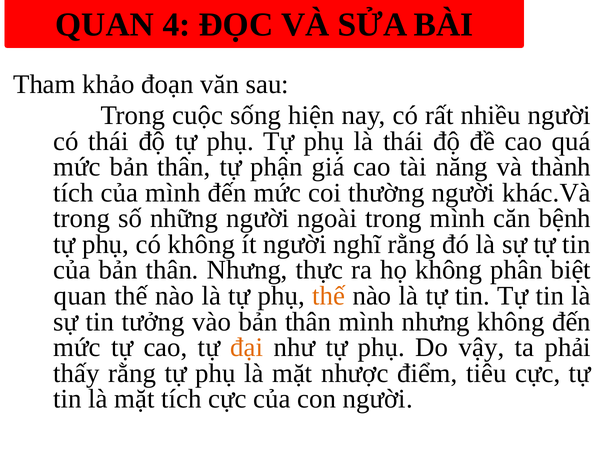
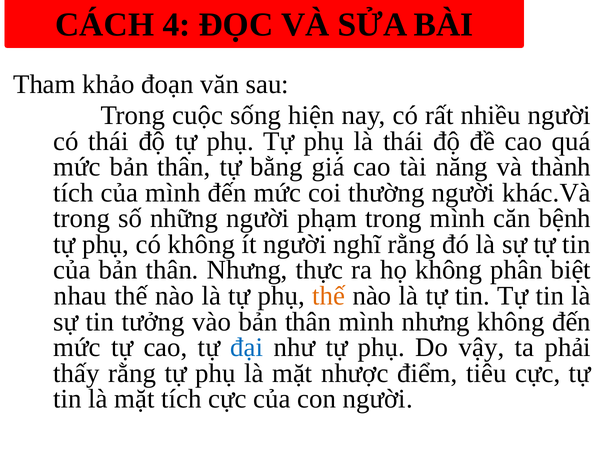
QUAN: QUAN -> CÁCH (105, 25)
phận: phận -> bằng (277, 167)
ngoài: ngoài -> phạm (327, 219)
quan: quan -> nhau (80, 296)
đại colour: orange -> blue (247, 347)
